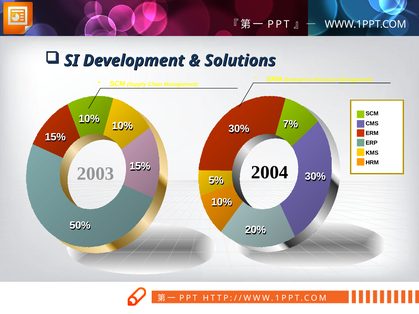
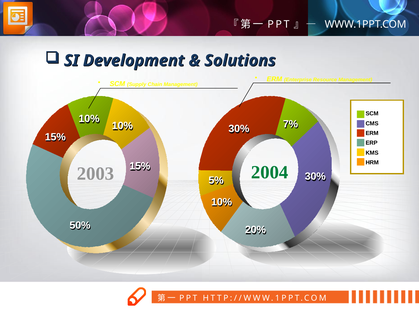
2004 colour: black -> green (270, 173)
